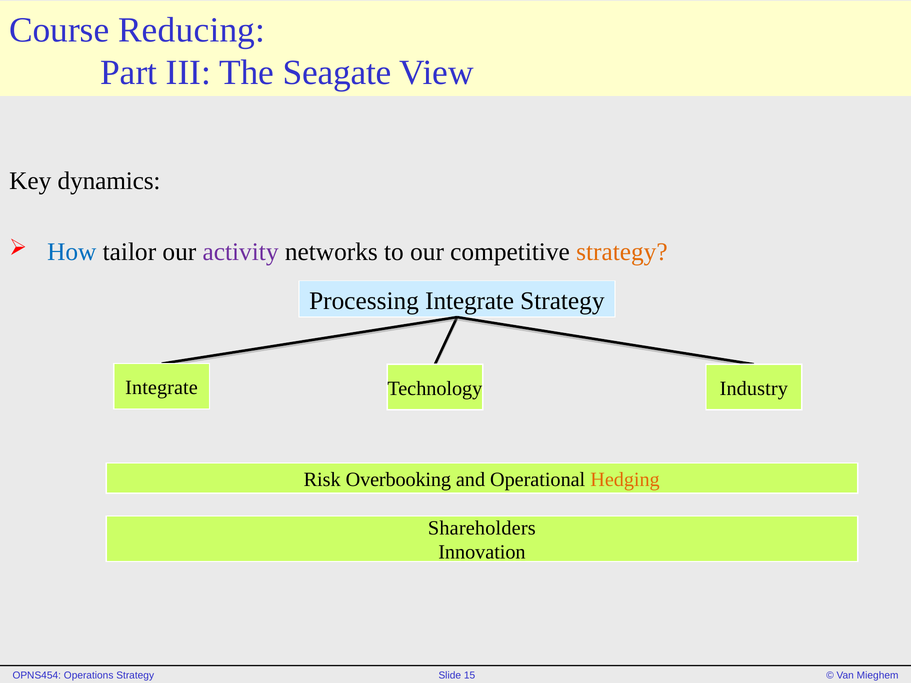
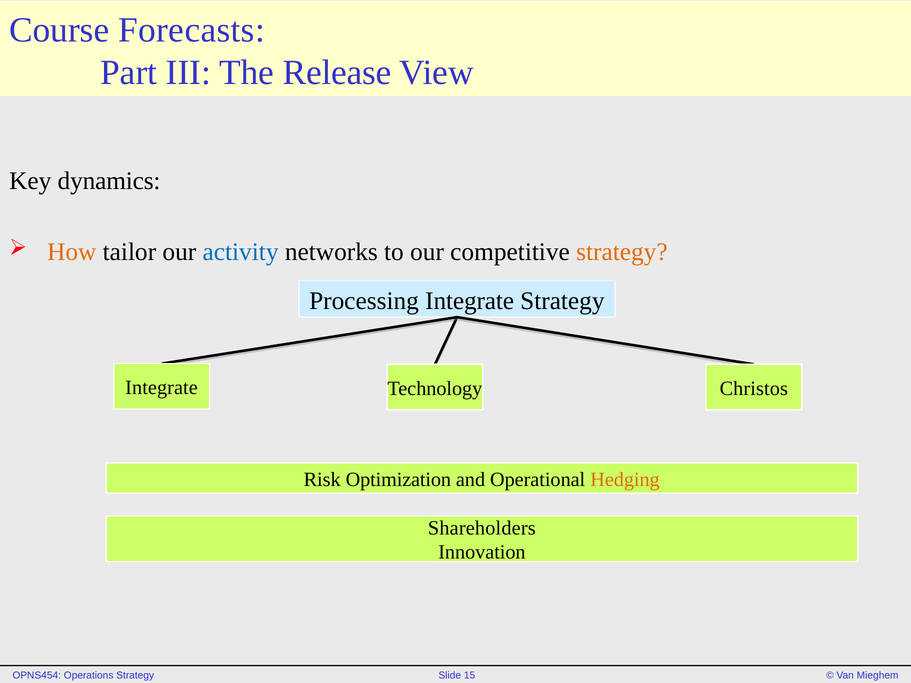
Reducing: Reducing -> Forecasts (192, 30)
Seagate: Seagate -> Release (337, 73)
How colour: blue -> orange (72, 252)
activity colour: purple -> blue (241, 252)
Industry: Industry -> Christos (754, 389)
Overbooking: Overbooking -> Optimization (398, 480)
